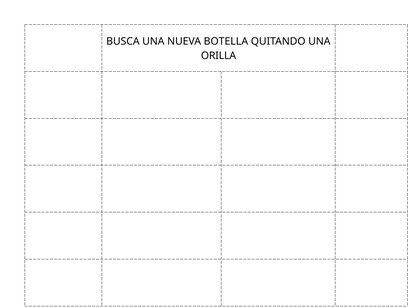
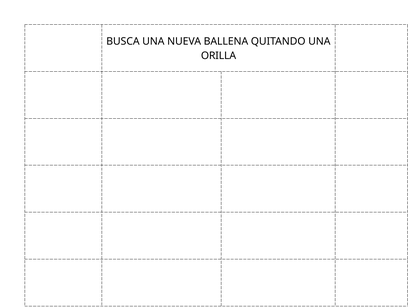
BOTELLA: BOTELLA -> BALLENA (226, 41)
